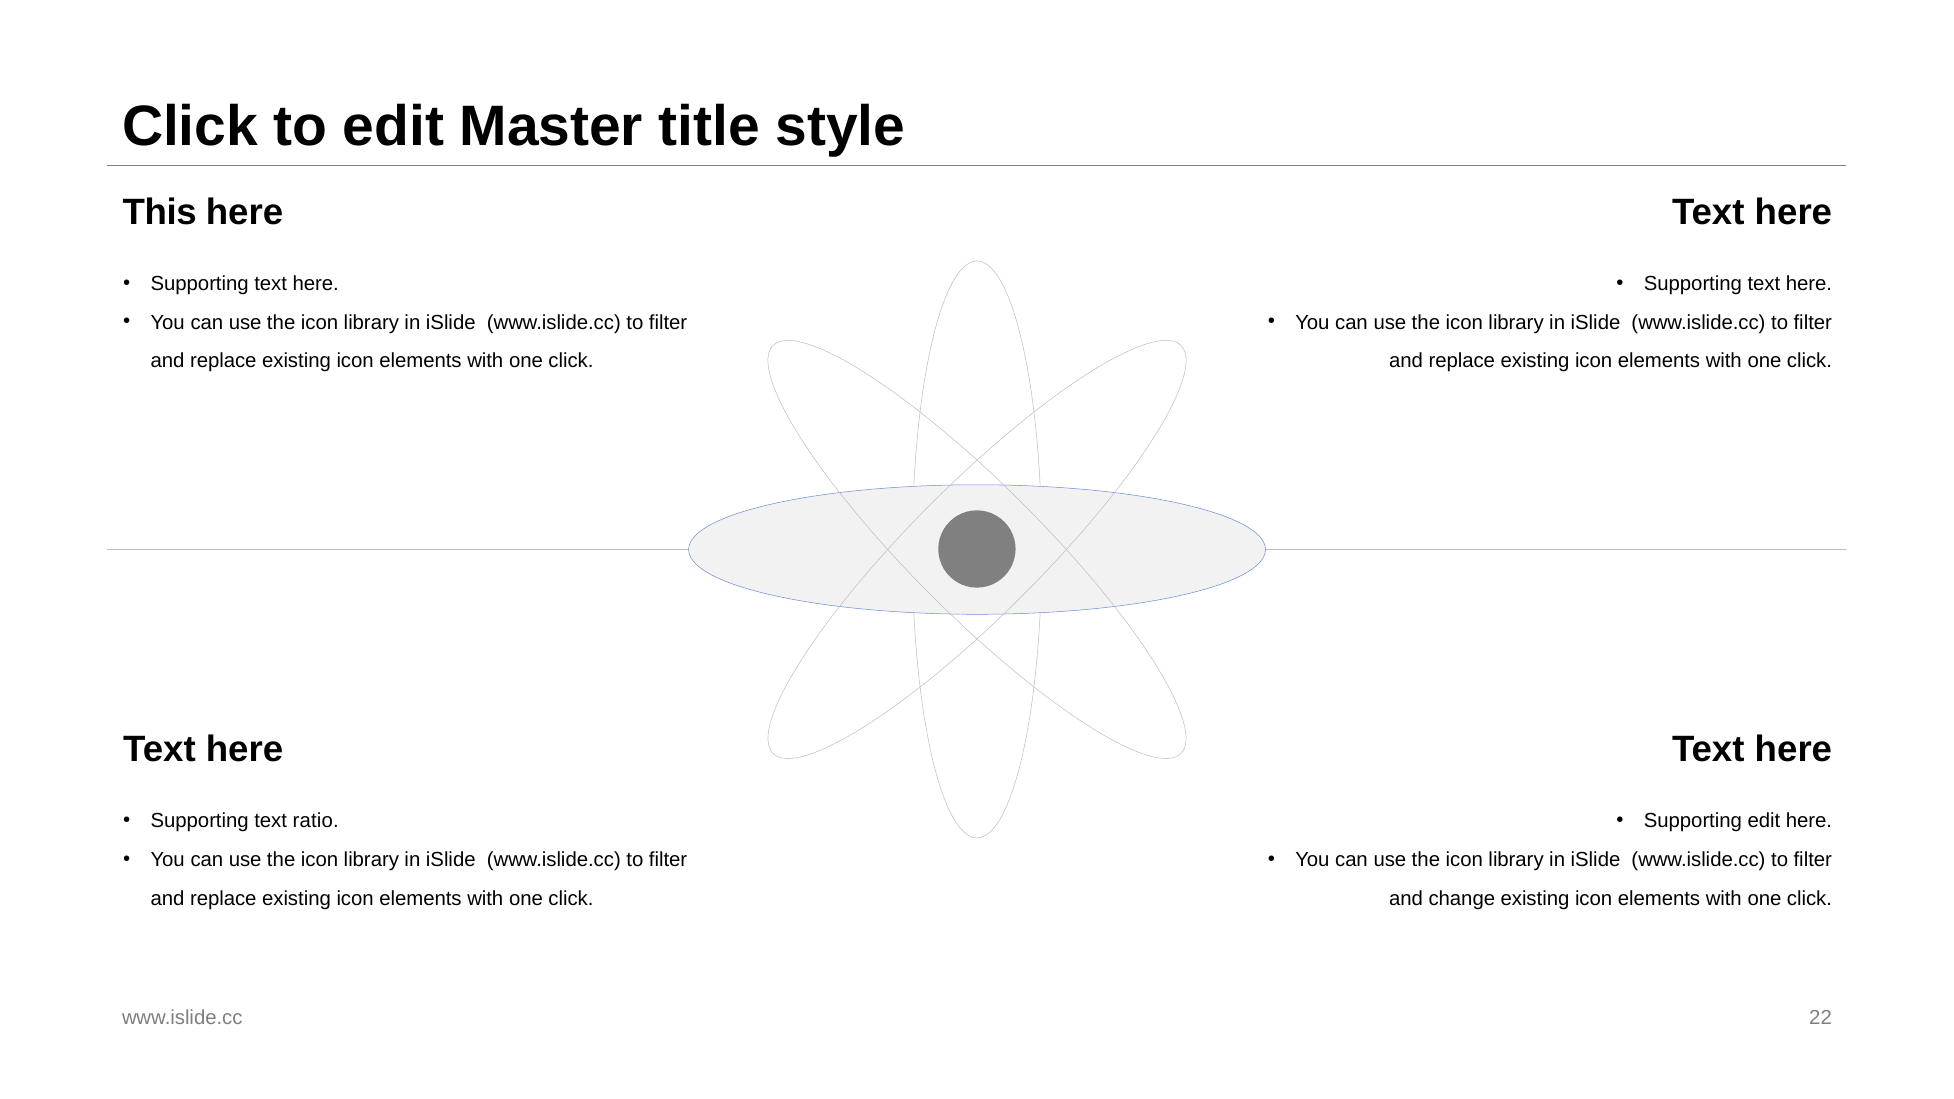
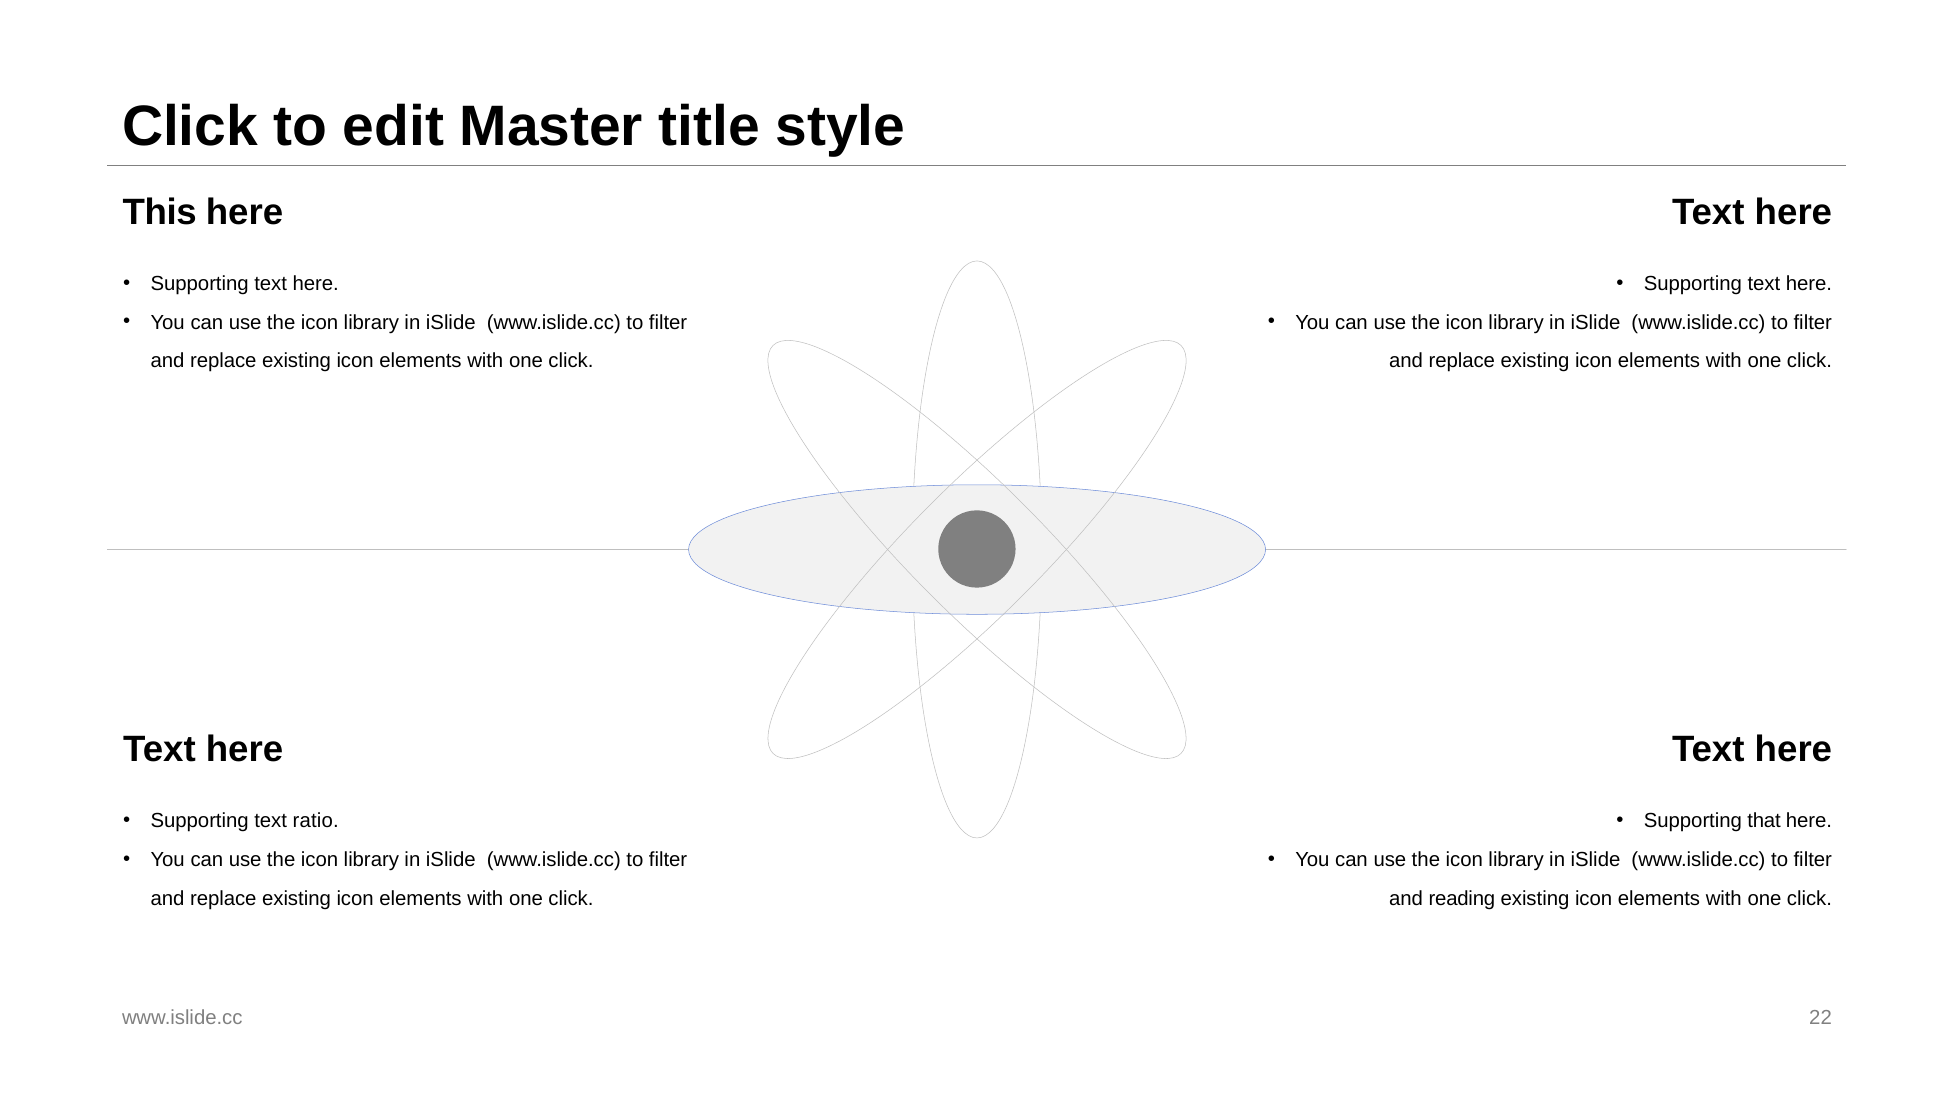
Supporting edit: edit -> that (1764, 821)
change: change -> reading (1462, 898)
